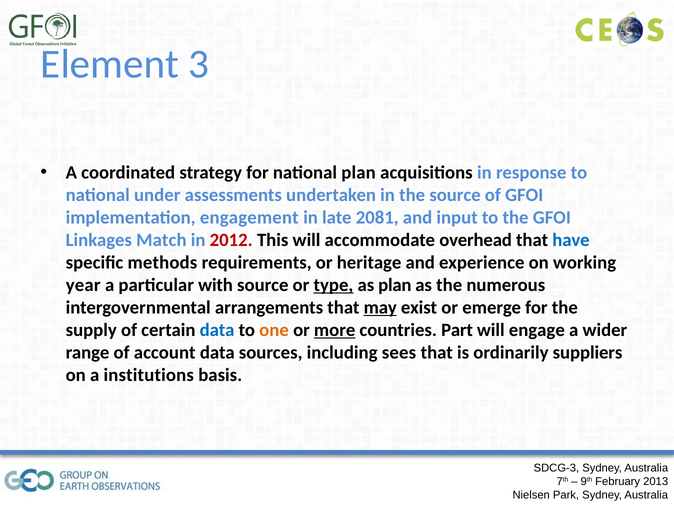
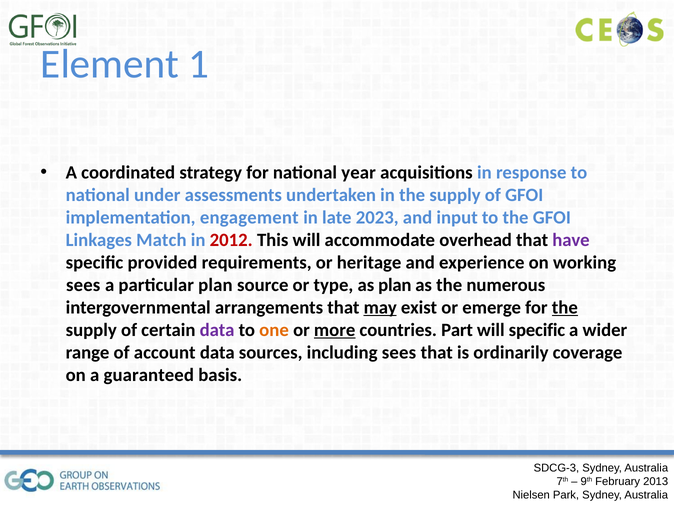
3: 3 -> 1 (199, 64)
national plan: plan -> year (359, 172)
in the source: source -> supply (455, 195)
2081: 2081 -> 2023 (377, 217)
have colour: blue -> purple (571, 240)
methods: methods -> provided (162, 262)
year: year -> sees (83, 285)
particular with: with -> plan (215, 285)
type underline: present -> none (333, 285)
the underline: none -> present (565, 307)
data colour: blue -> purple (217, 330)
will engage: engage -> specific (537, 330)
suppliers: suppliers -> coverage (588, 352)
institutions: institutions -> guaranteed (149, 375)
